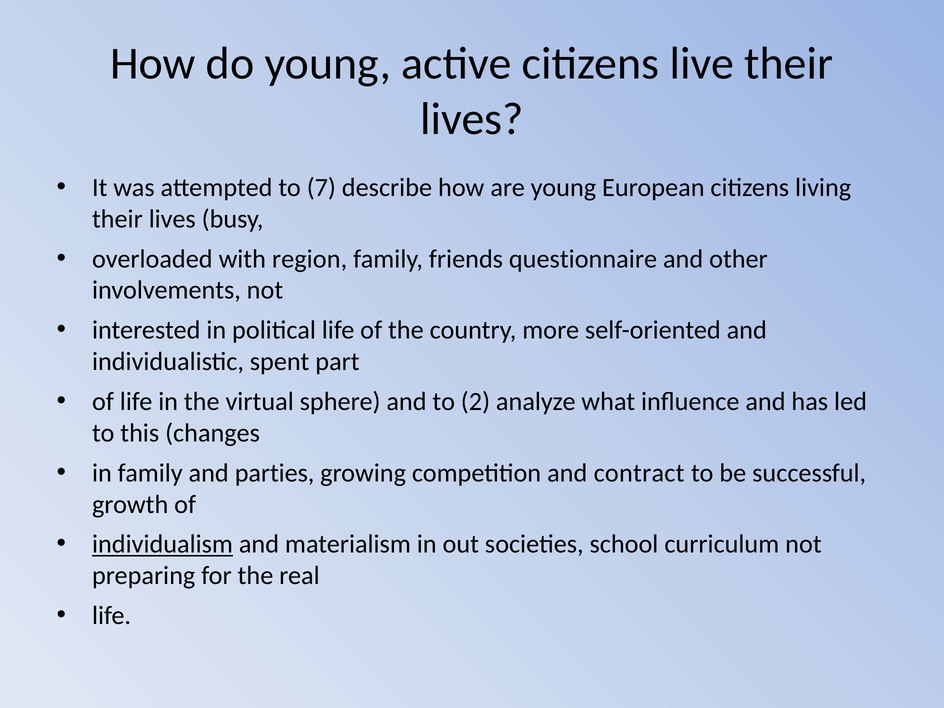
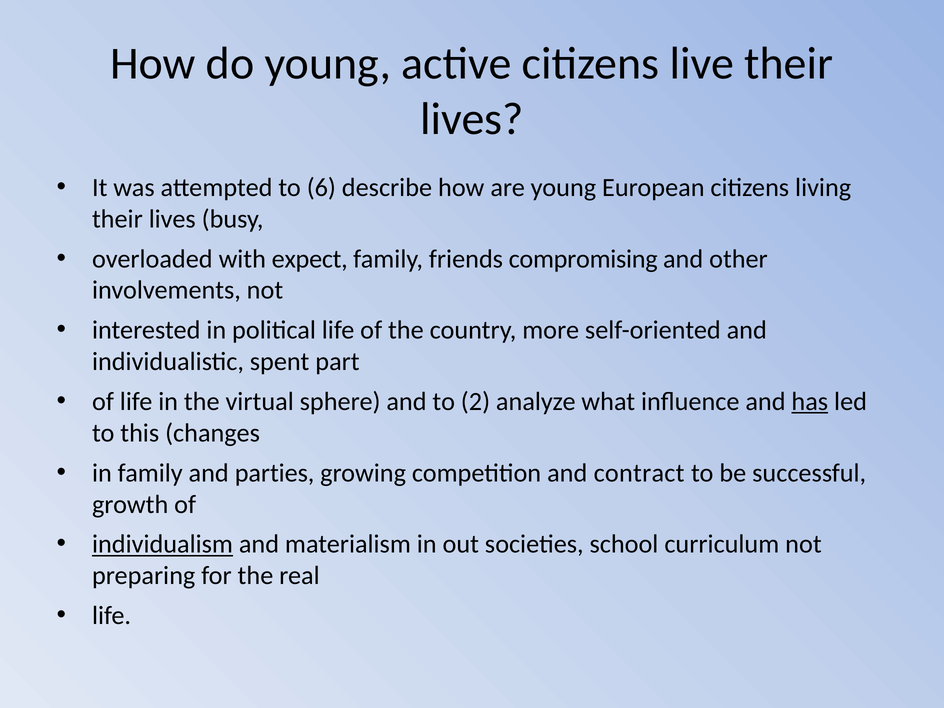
7: 7 -> 6 (321, 188)
region: region -> expect (310, 259)
questionnaire: questionnaire -> compromising (583, 259)
has underline: none -> present (810, 402)
